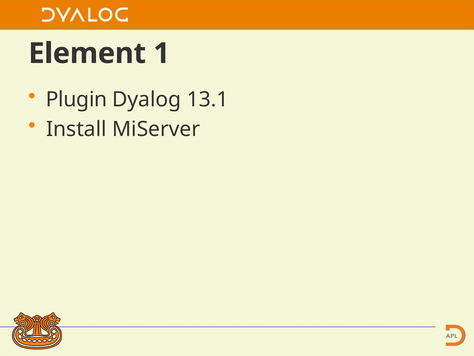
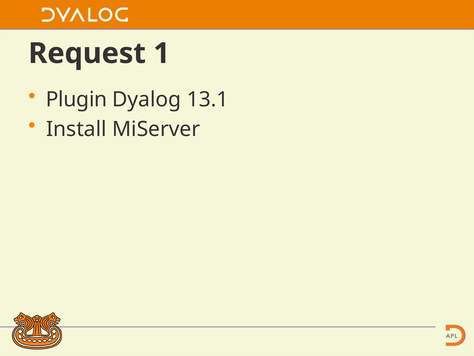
Element: Element -> Request (87, 53)
